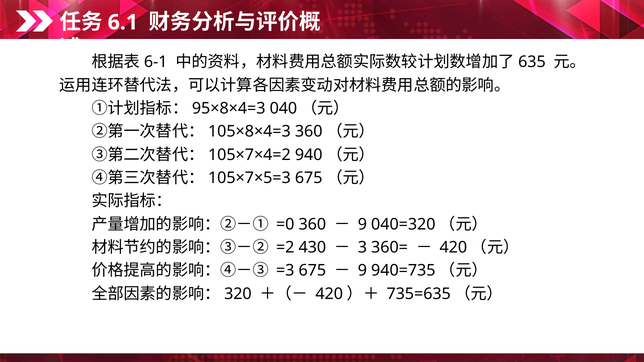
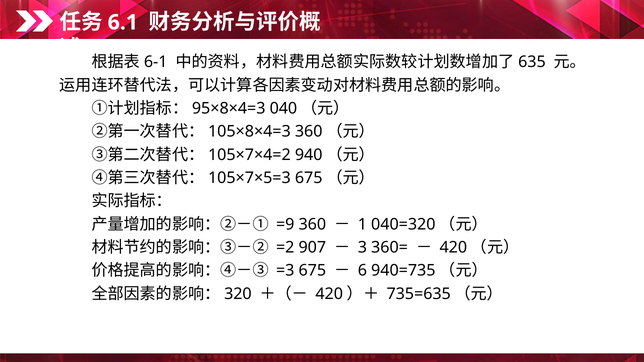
=0: =0 -> =9 (285, 224)
9: 9 -> 1 (362, 224)
430: 430 -> 907 (312, 248)
9: 9 -> 6 (362, 271)
